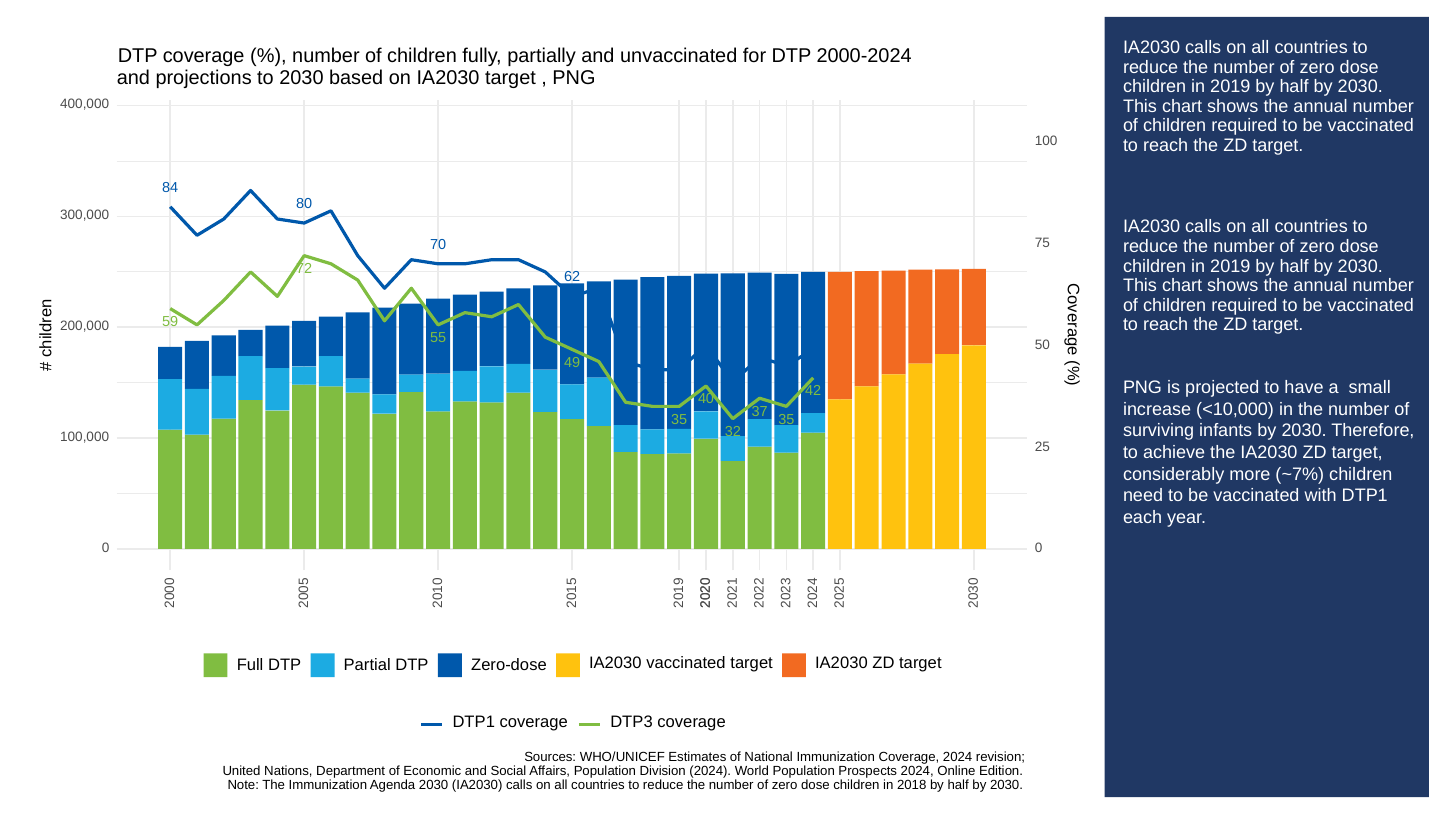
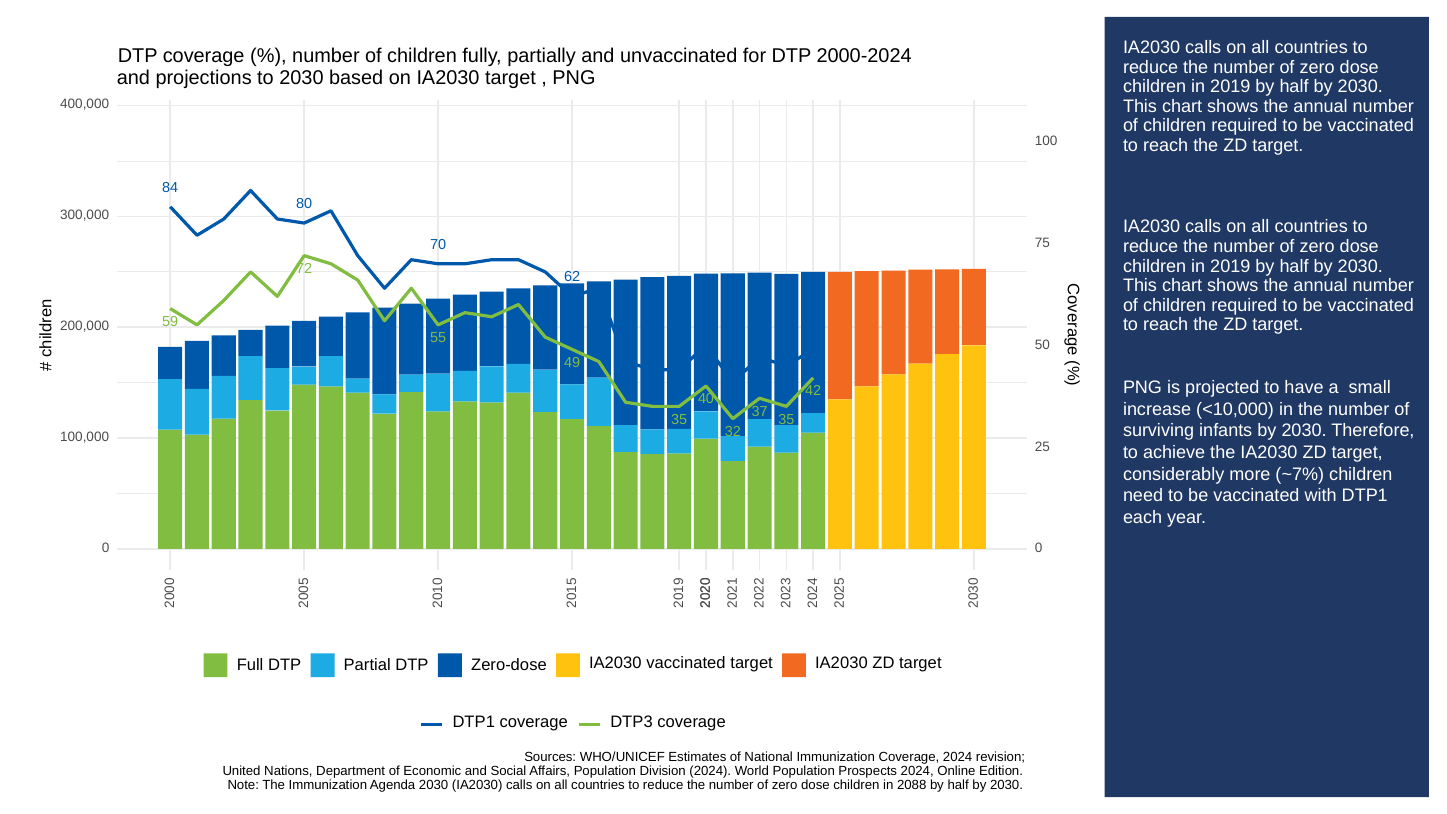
2018: 2018 -> 2088 (912, 785)
